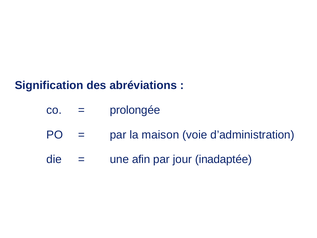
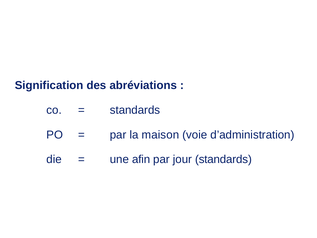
prolongée: prolongée -> standards (135, 110)
jour inadaptée: inadaptée -> standards (223, 159)
